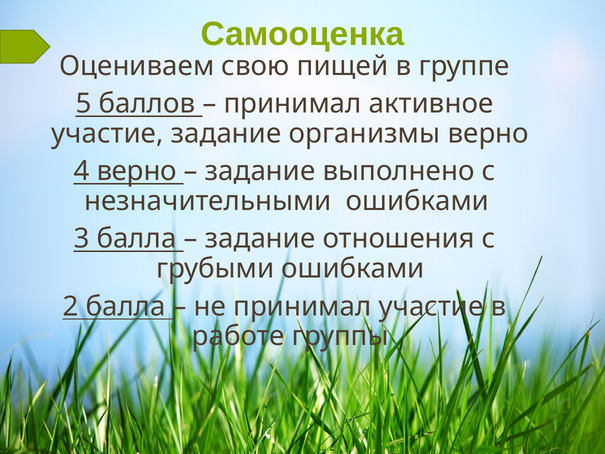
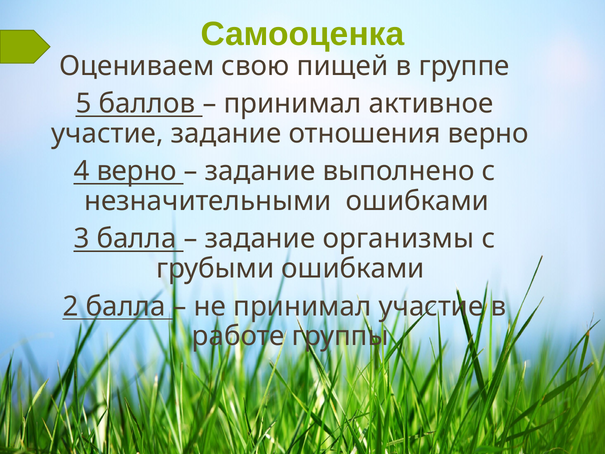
организмы: организмы -> отношения (365, 134)
отношения: отношения -> организмы (399, 239)
